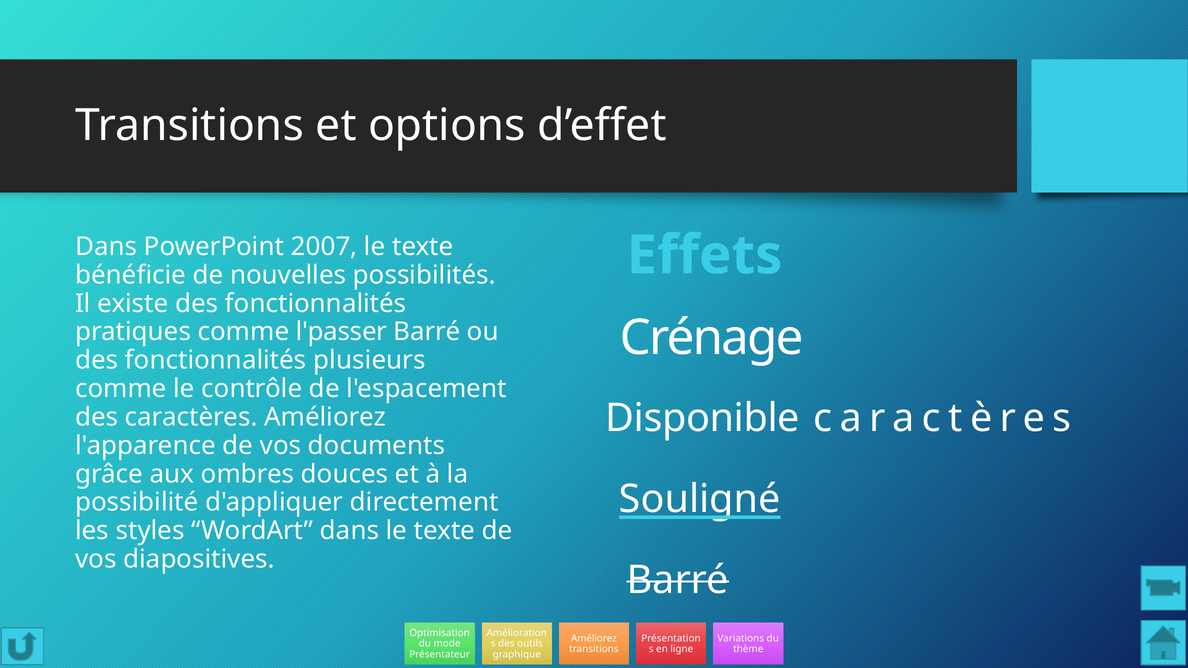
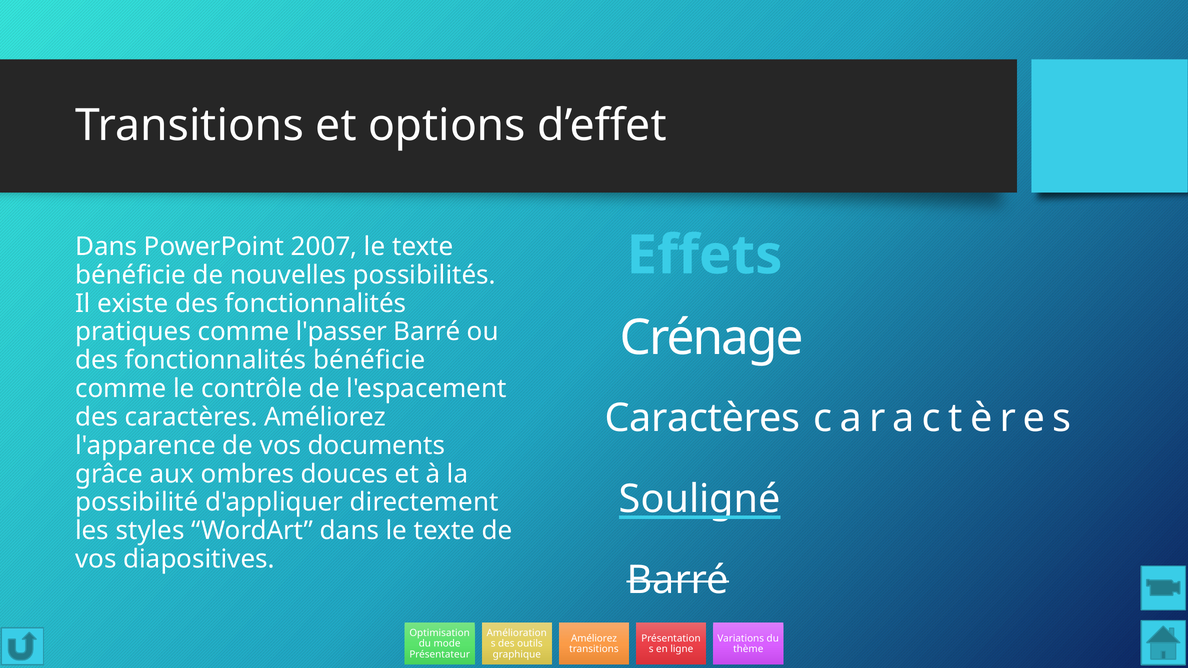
fonctionnalités plusieurs: plusieurs -> bénéficie (369, 360)
Disponible: Disponible -> Caractères (703, 418)
